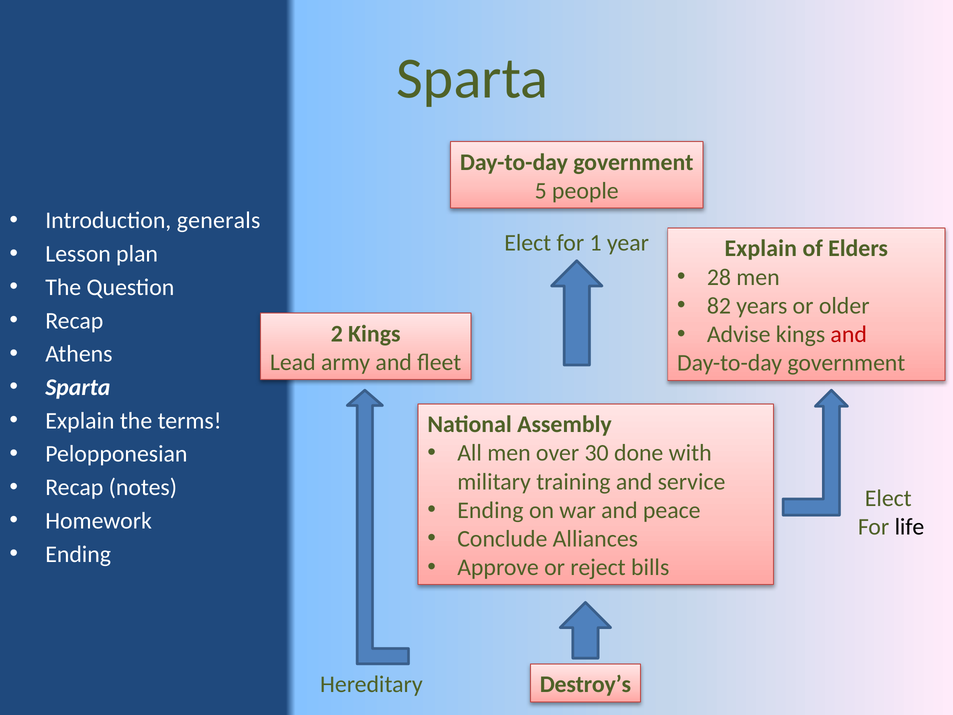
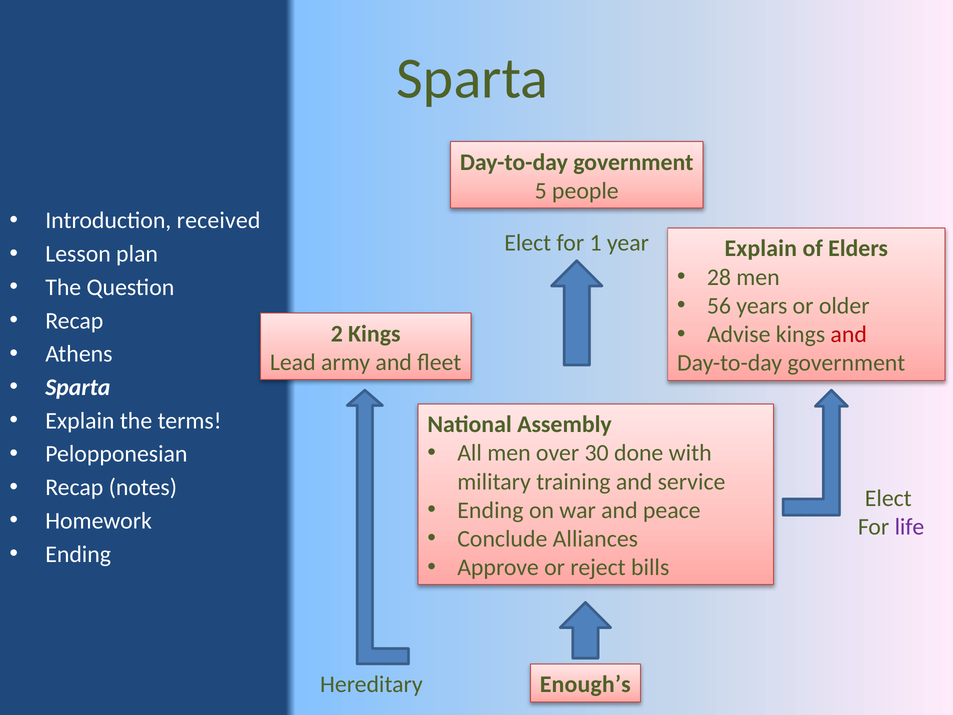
generals: generals -> received (219, 220)
82: 82 -> 56 (719, 306)
life colour: black -> purple (909, 527)
Destroy’s: Destroy’s -> Enough’s (585, 684)
